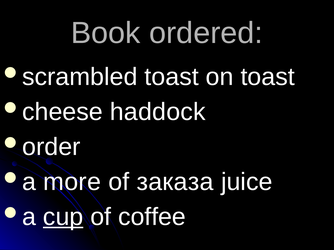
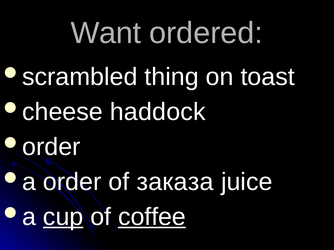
Book: Book -> Want (106, 33)
scrambled toast: toast -> thing (172, 77)
a more: more -> order (72, 182)
coffee underline: none -> present (152, 217)
